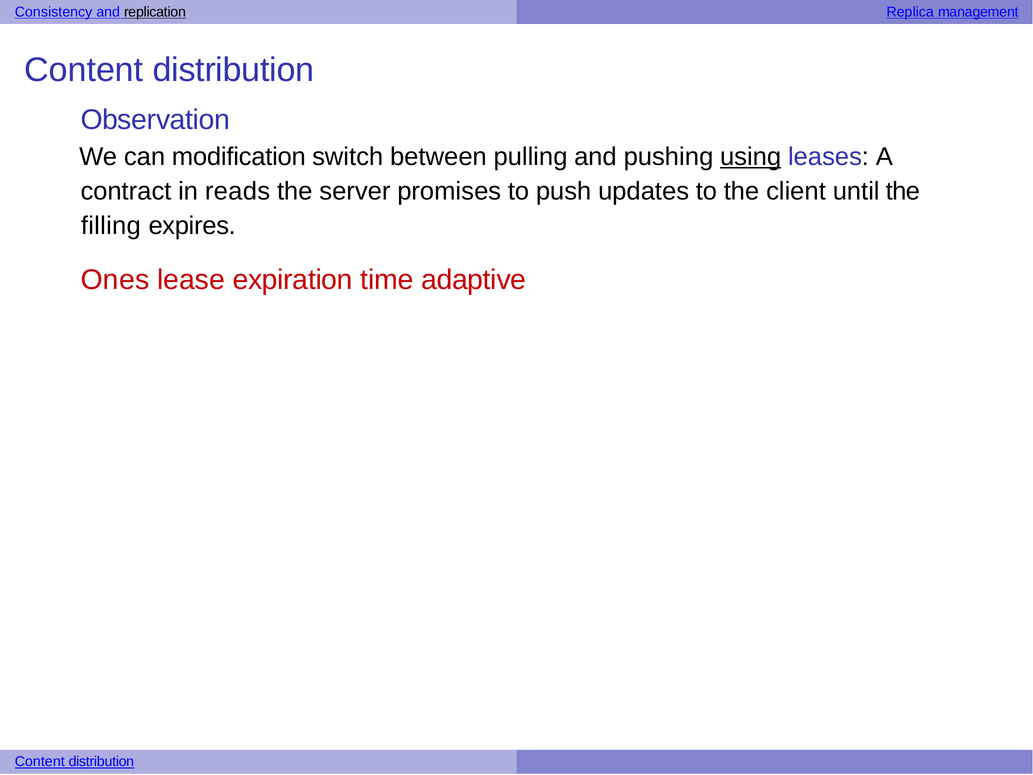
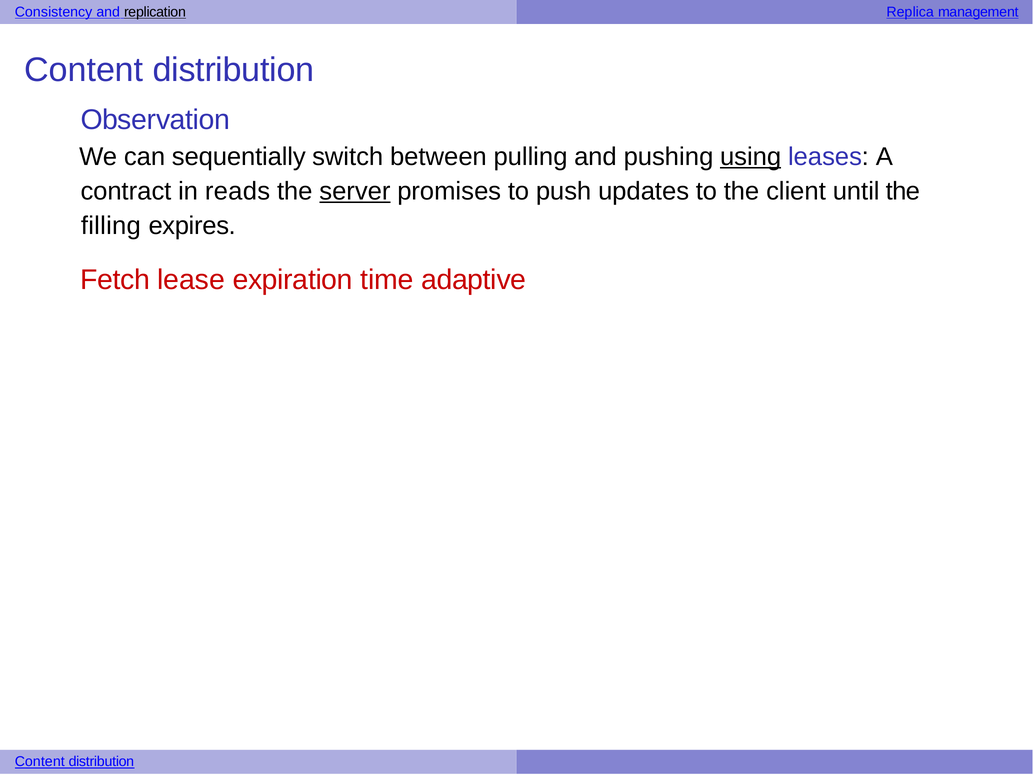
modification: modification -> sequentially (239, 157)
server underline: none -> present (355, 191)
Ones: Ones -> Fetch (115, 280)
